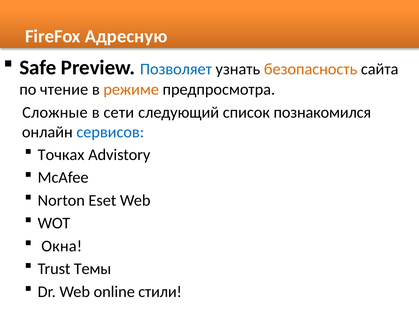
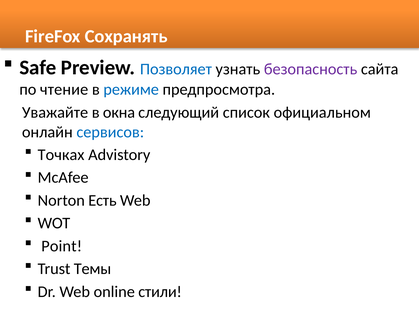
Адресную: Адресную -> Сохранять (126, 36)
безопасность colour: orange -> purple (311, 69)
режиме colour: orange -> blue (131, 90)
Сложные: Сложные -> Уважайте (55, 113)
сети: сети -> окна (119, 113)
познакомился: познакомился -> официальном (322, 113)
Eset: Eset -> Есть (102, 201)
Окна: Окна -> Point (62, 246)
